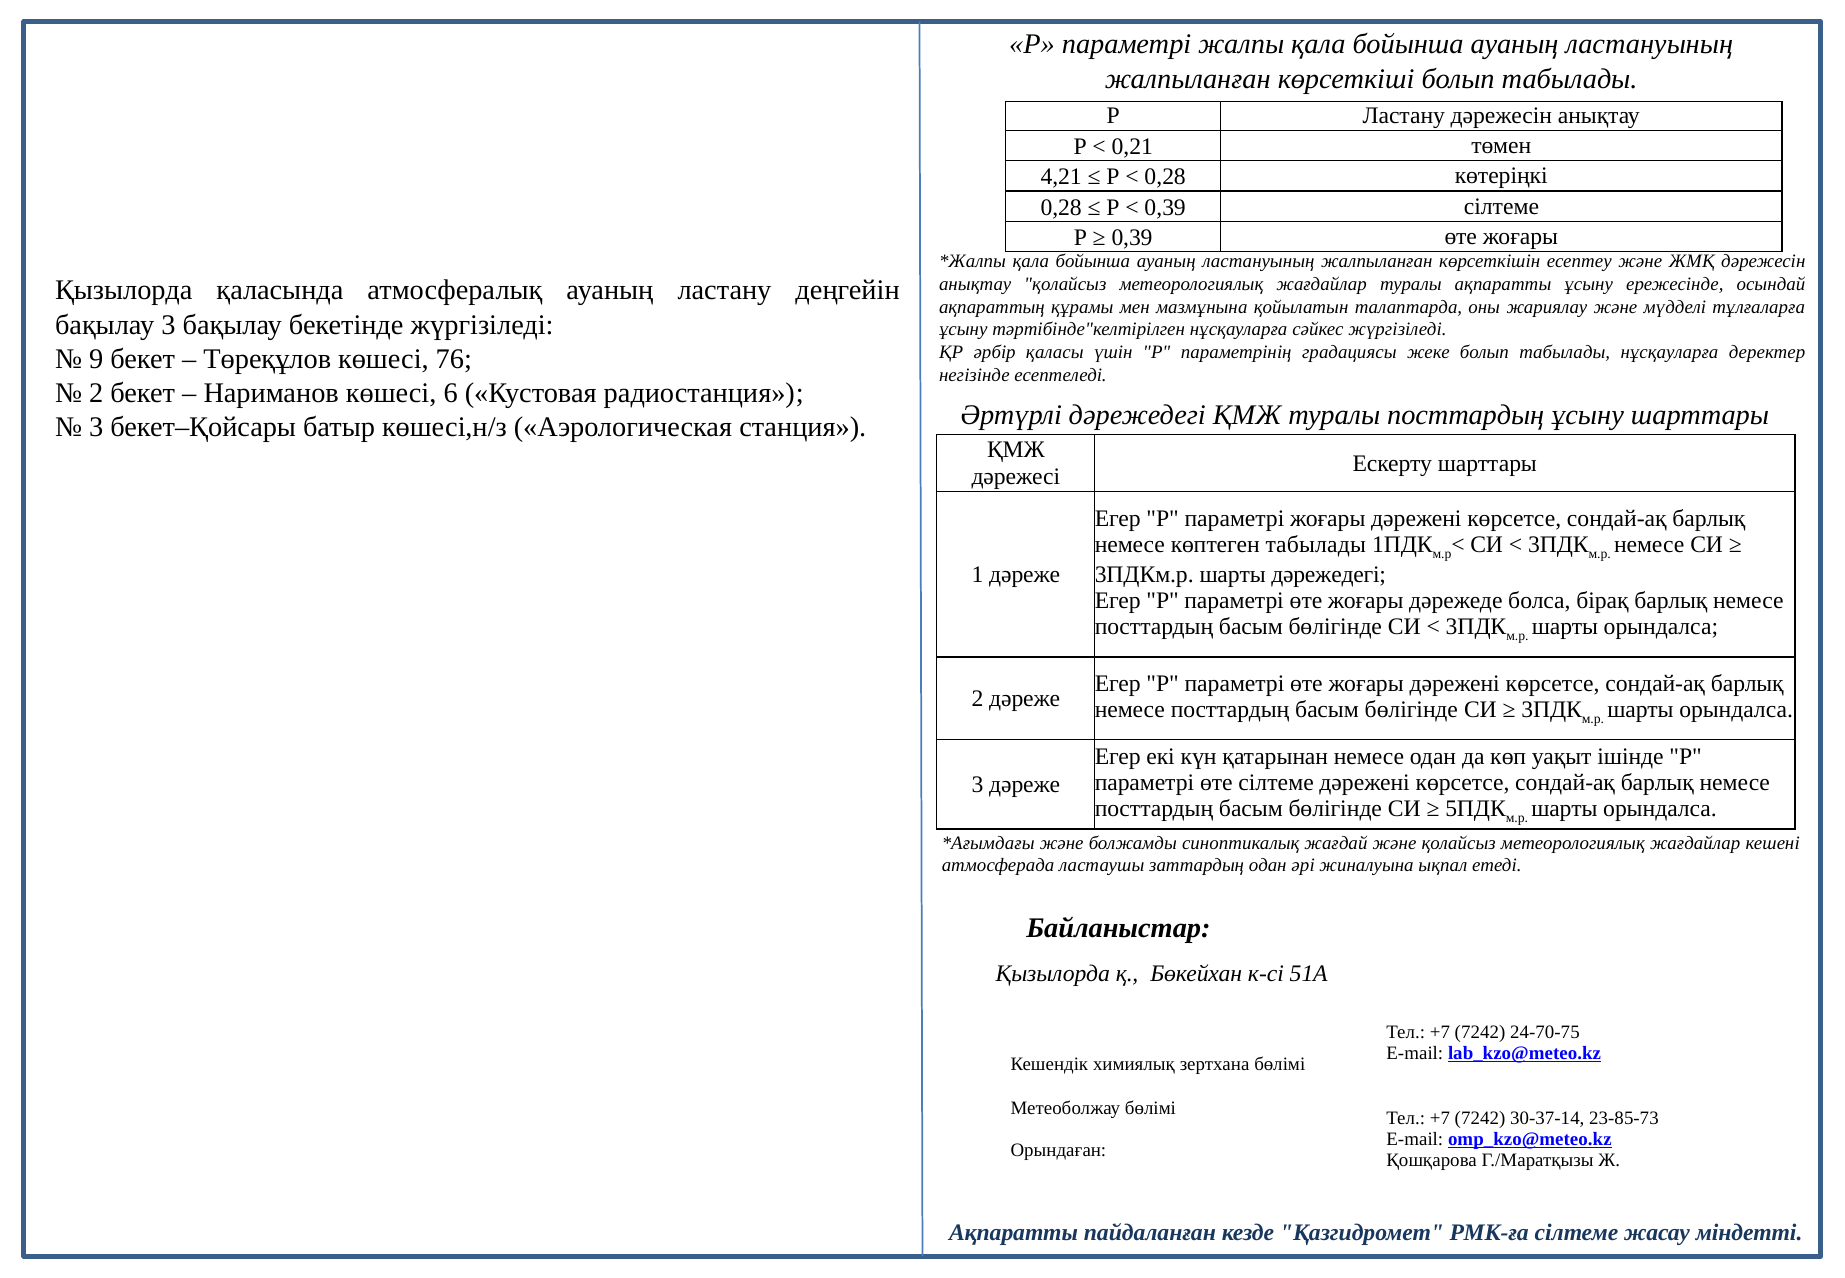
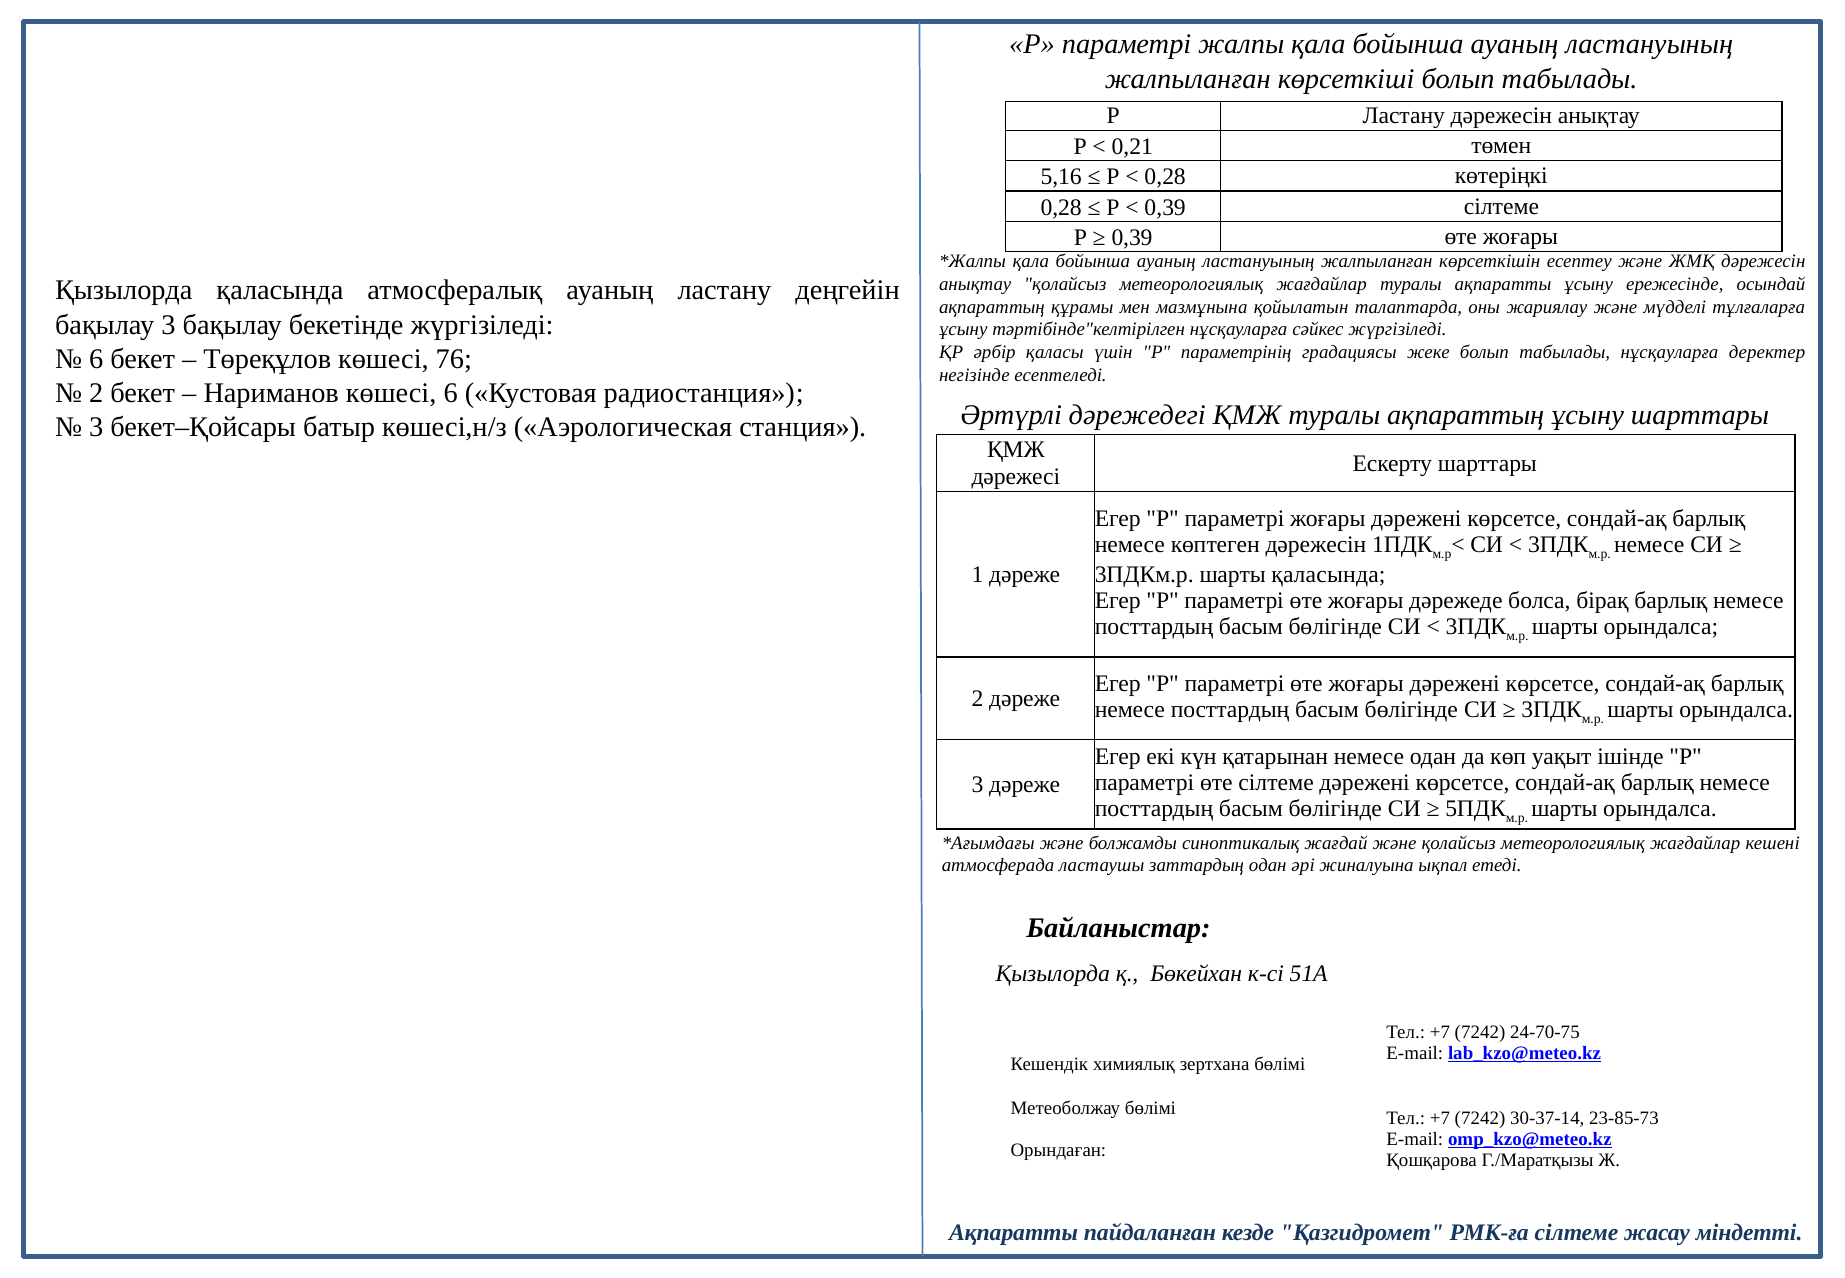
4,21: 4,21 -> 5,16 (1061, 177)
9: 9 -> 6 (96, 359)
туралы посттардың: посттардың -> ақпараттың (1466, 415)
көптеген табылады: табылады -> дәрежесін (1316, 544)
шарты дәрежедегі: дәрежедегі -> қаласында (1328, 574)
